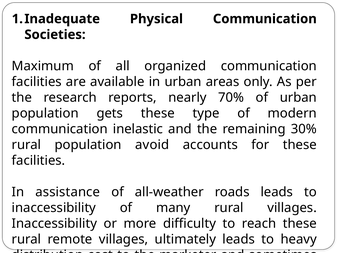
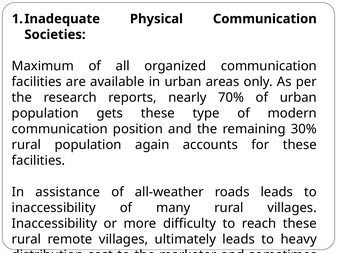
inelastic: inelastic -> position (138, 129)
avoid: avoid -> again (152, 145)
